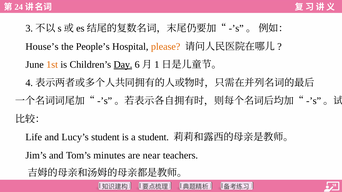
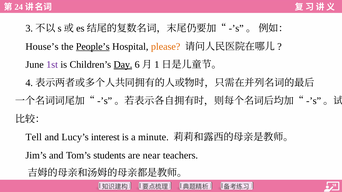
People’s underline: none -> present (93, 47)
1st colour: orange -> purple (52, 65)
Life: Life -> Tell (34, 137)
Lucy’s student: student -> interest (105, 137)
a student: student -> minute (153, 137)
minutes: minutes -> students (109, 156)
